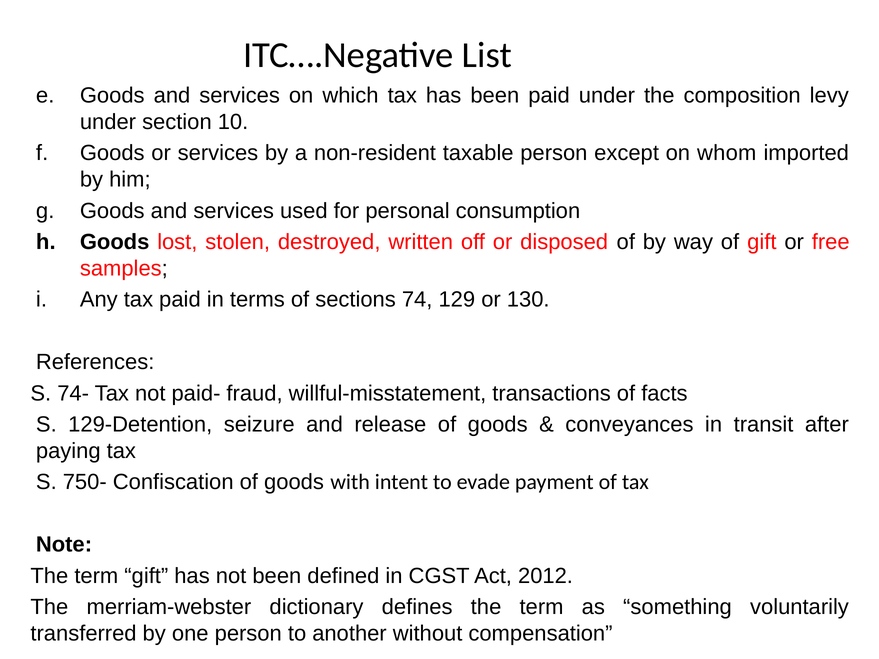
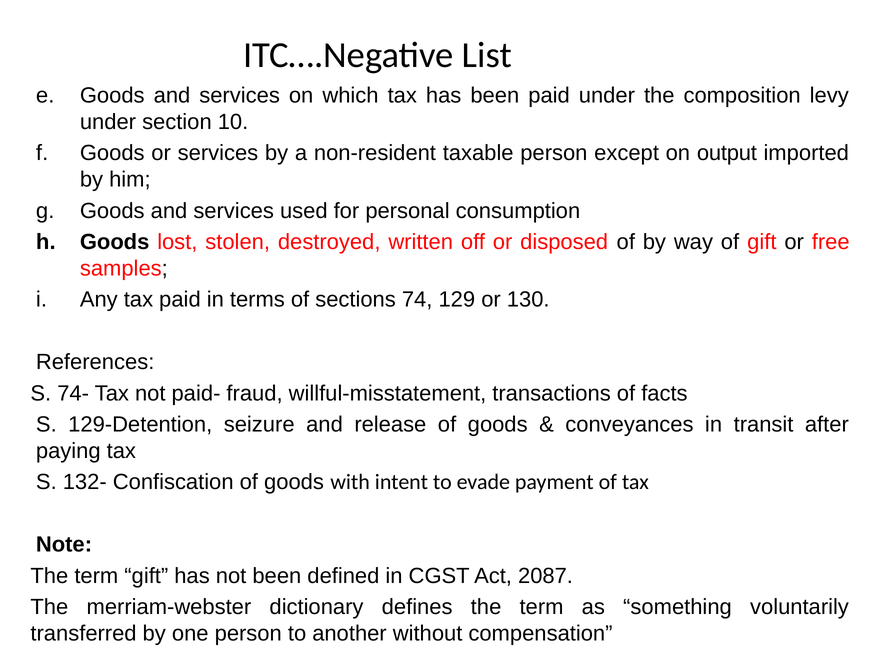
whom: whom -> output (727, 153)
750-: 750- -> 132- (85, 482)
2012: 2012 -> 2087 (546, 576)
